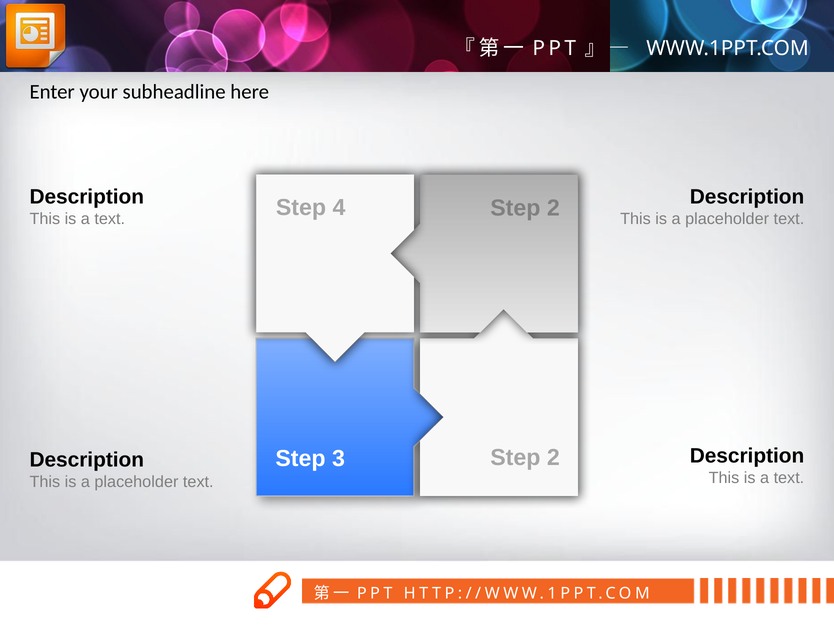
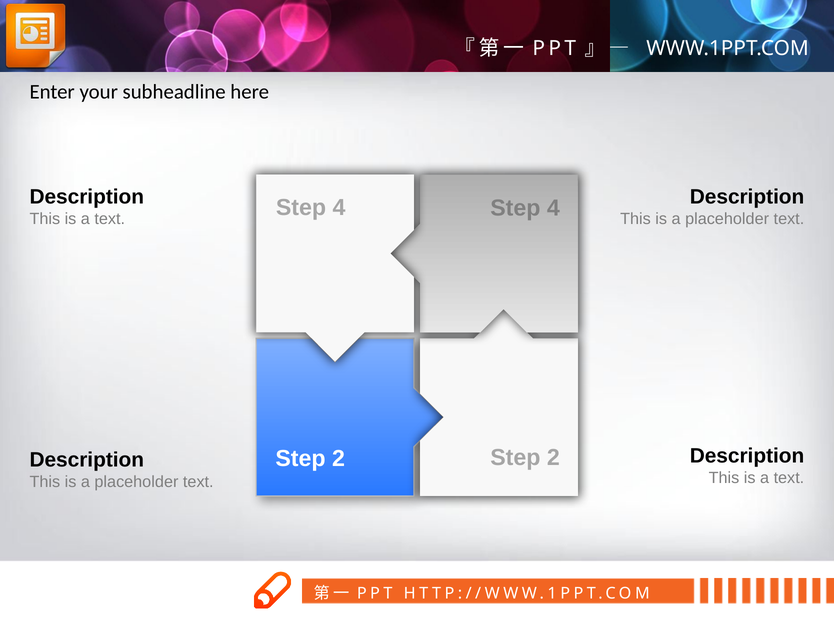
2: 2 -> 4 (553, 208)
3: 3 -> 2 (339, 459)
